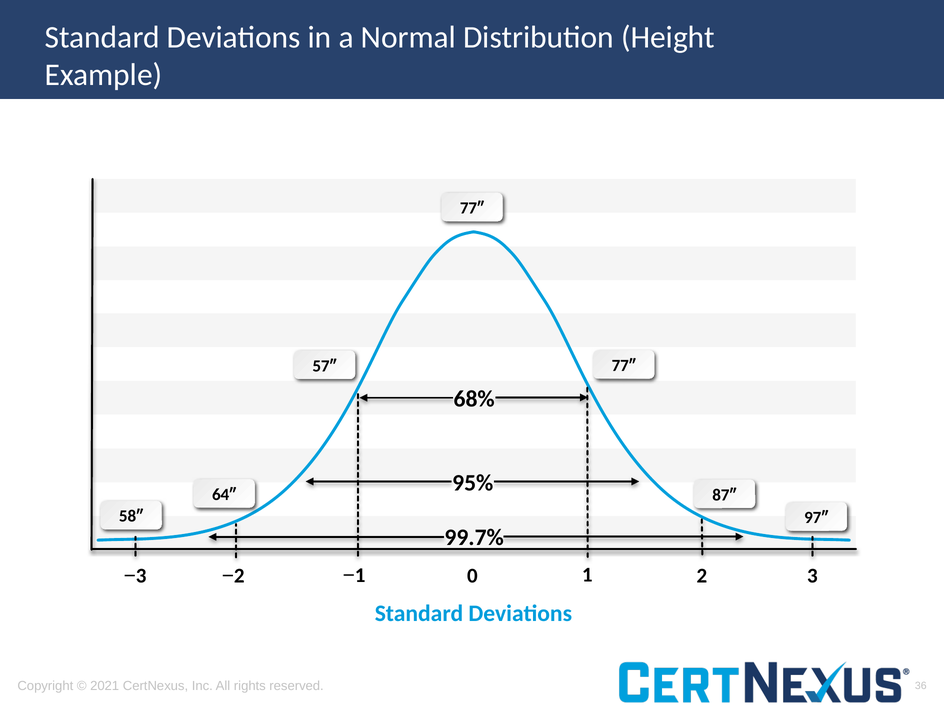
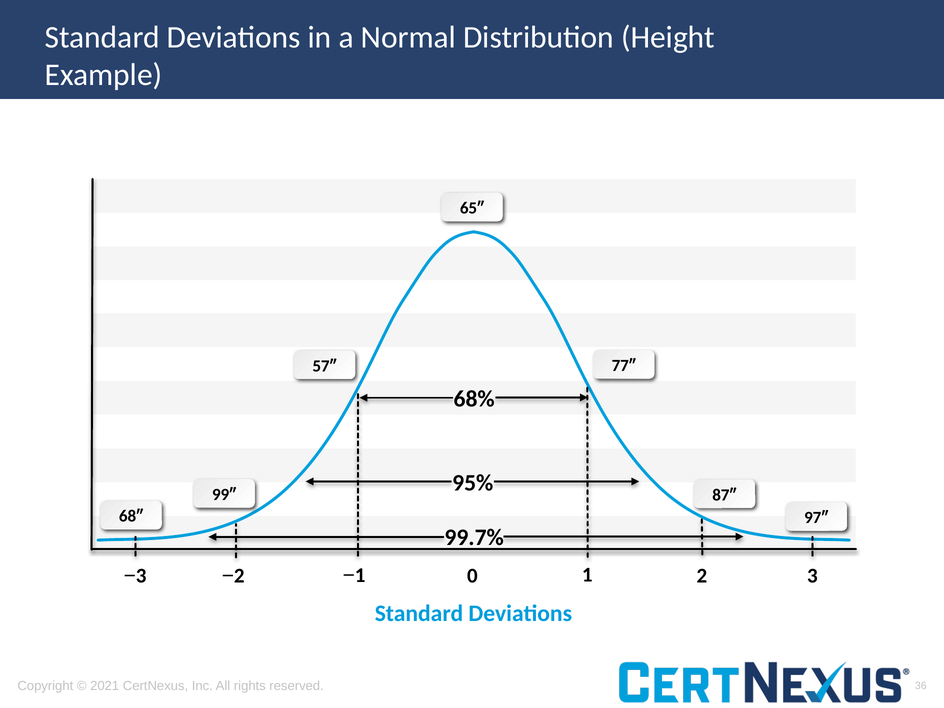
77″: 77″ -> 65″ (472, 208)
64″: 64″ -> 99″ (224, 495)
58″: 58″ -> 68″ (131, 516)
